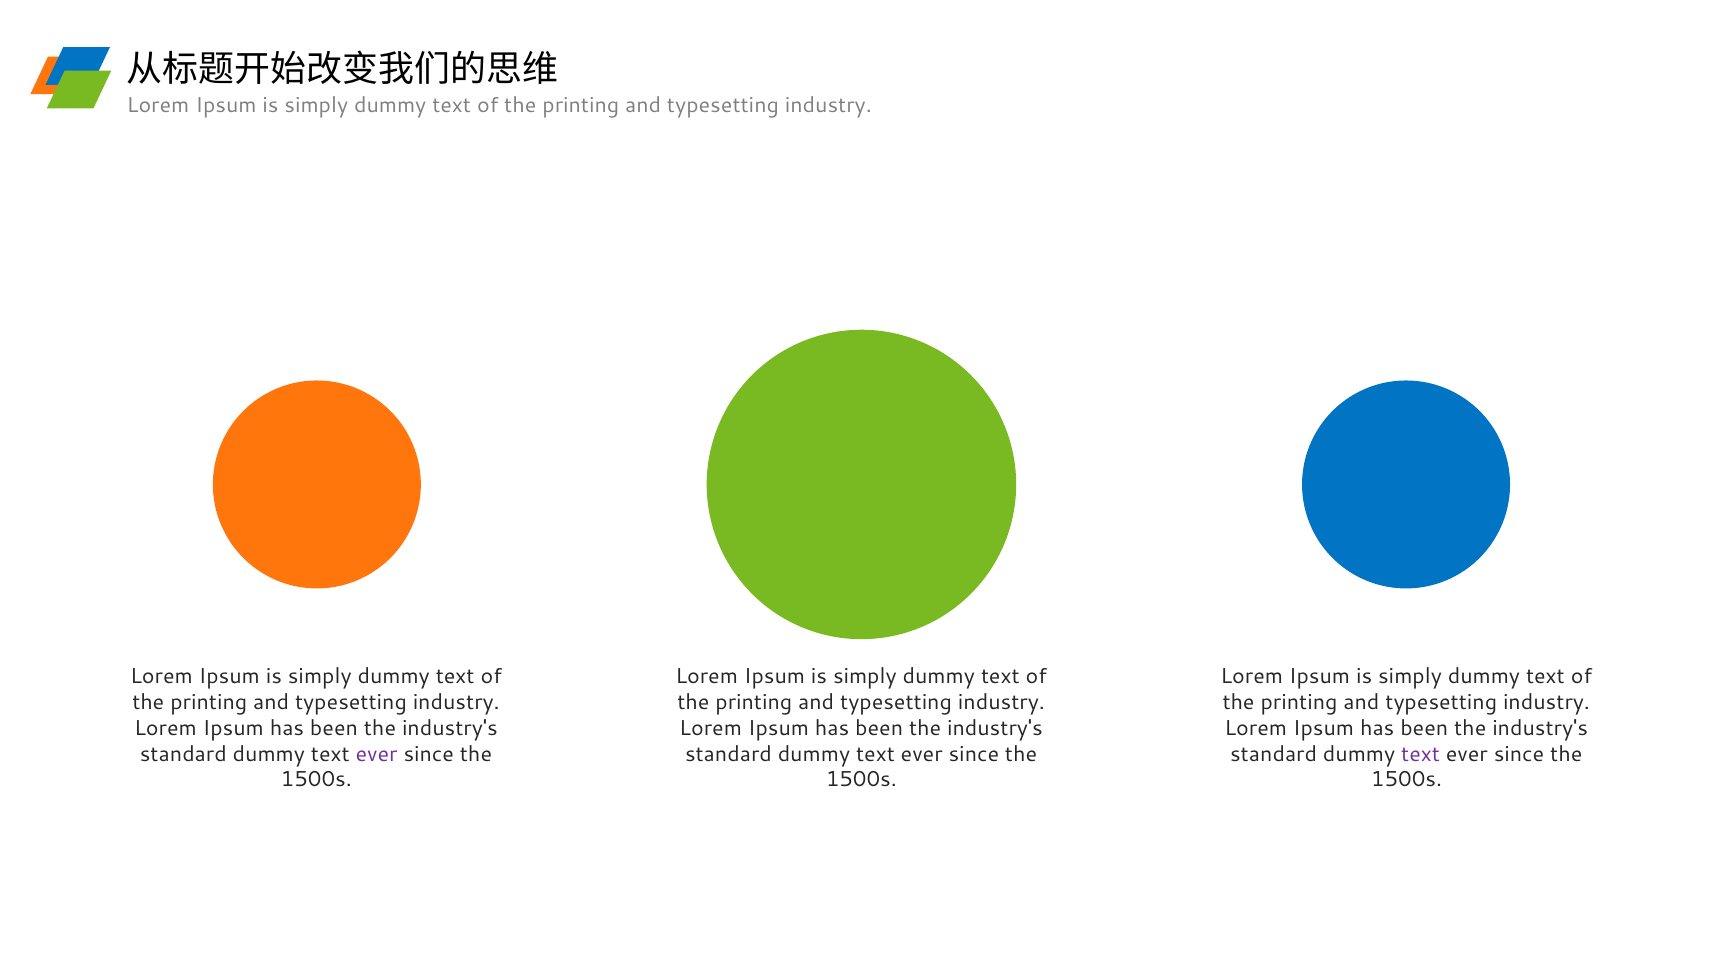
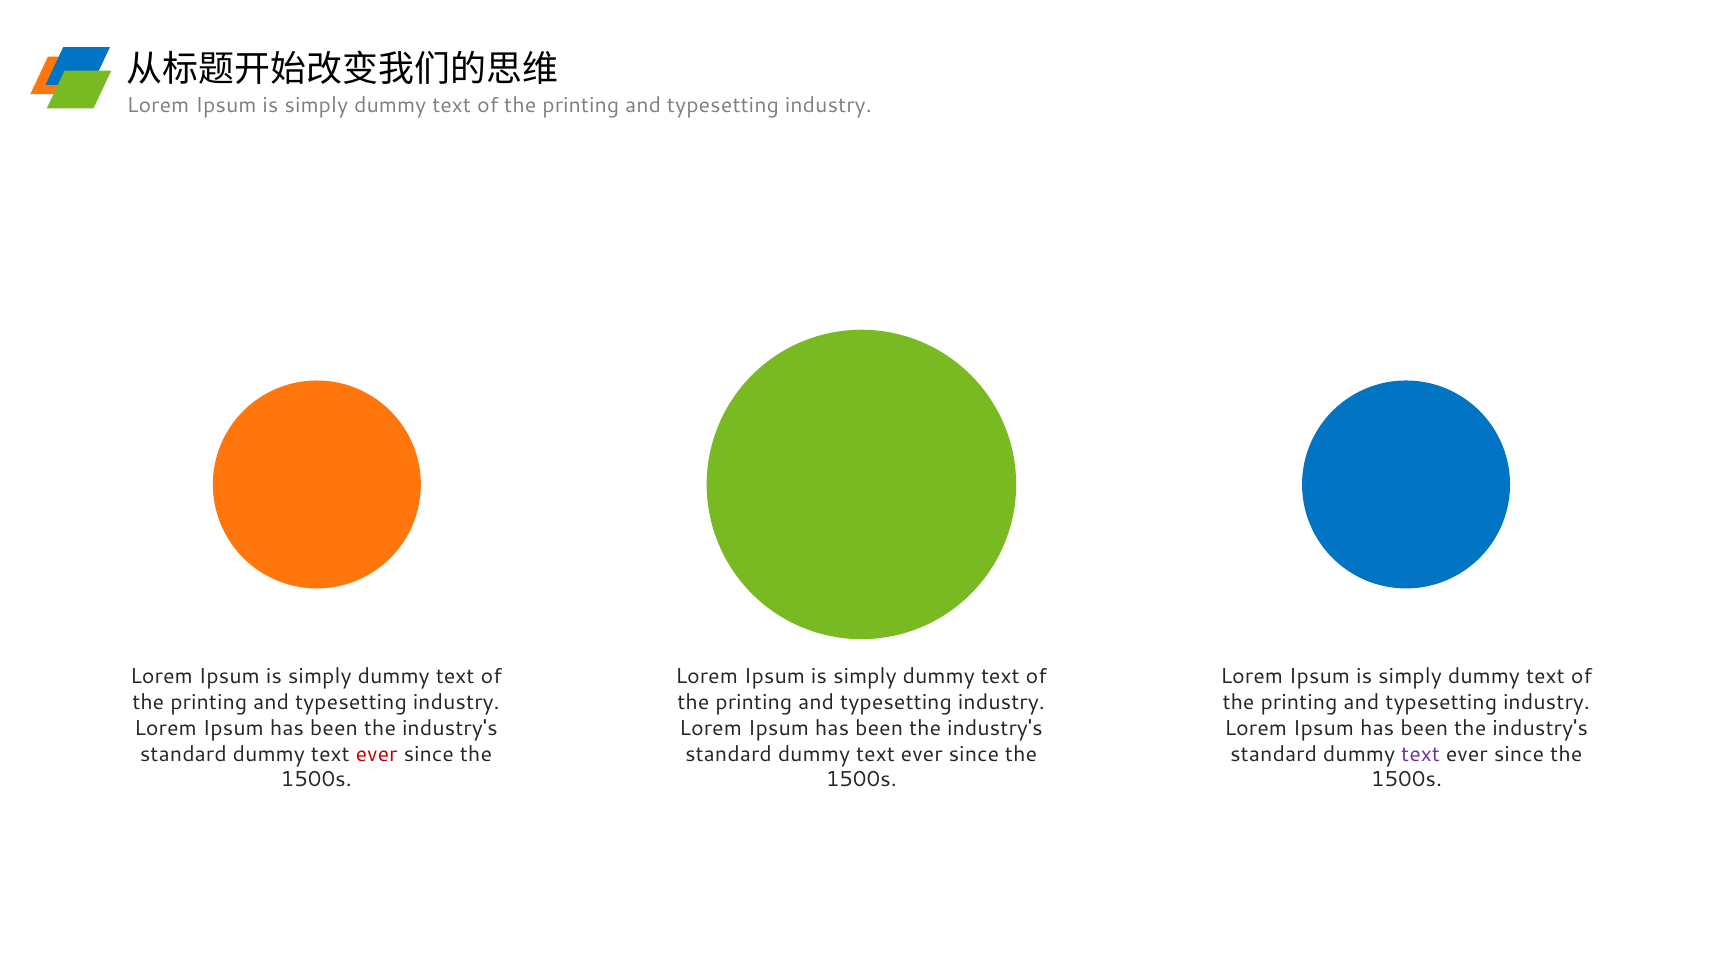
ever colour: purple -> red (377, 754)
